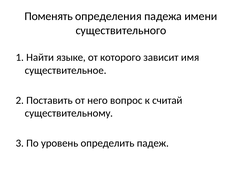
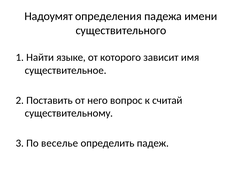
Поменять: Поменять -> Надоумят (49, 16)
уровень: уровень -> веселье (60, 144)
